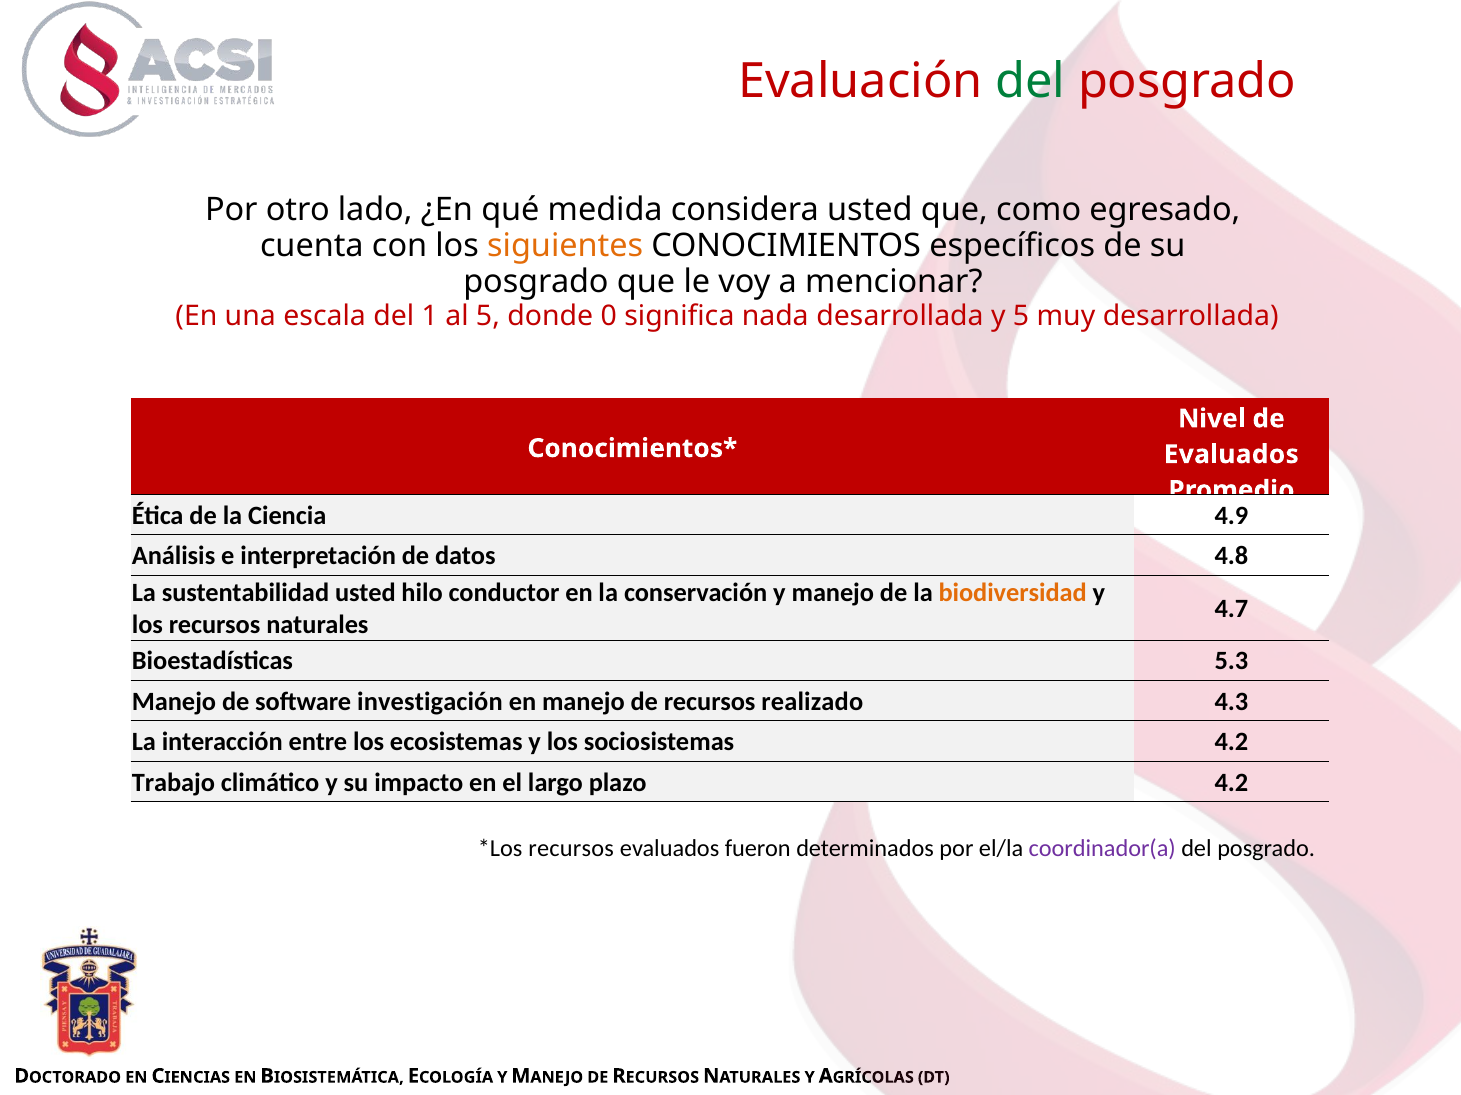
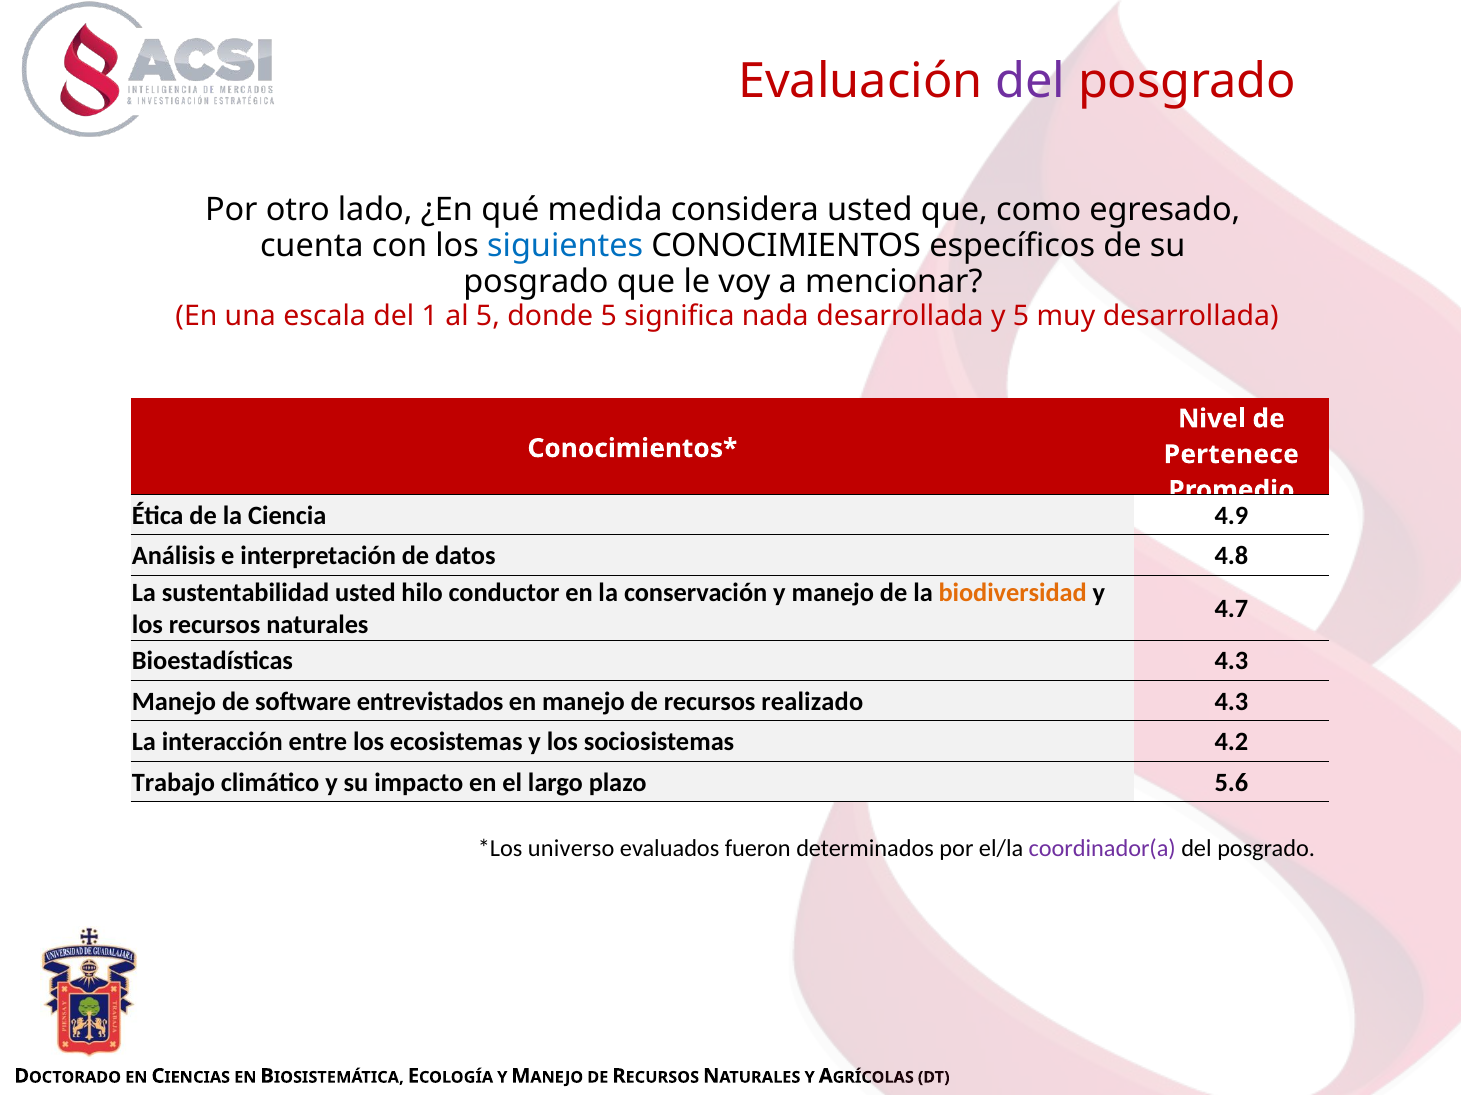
del colour: green -> purple (1030, 81)
siguientes colour: orange -> blue (565, 246)
donde 0: 0 -> 5 (609, 316)
Evaluados: Evaluados -> Pertenece (1231, 455)
Bioestadísticas 5.3: 5.3 -> 4.3 (1231, 662)
investigación: investigación -> entrevistados (430, 702)
plazo 4.2: 4.2 -> 5.6 (1231, 783)
recursos: recursos -> universo (571, 849)
